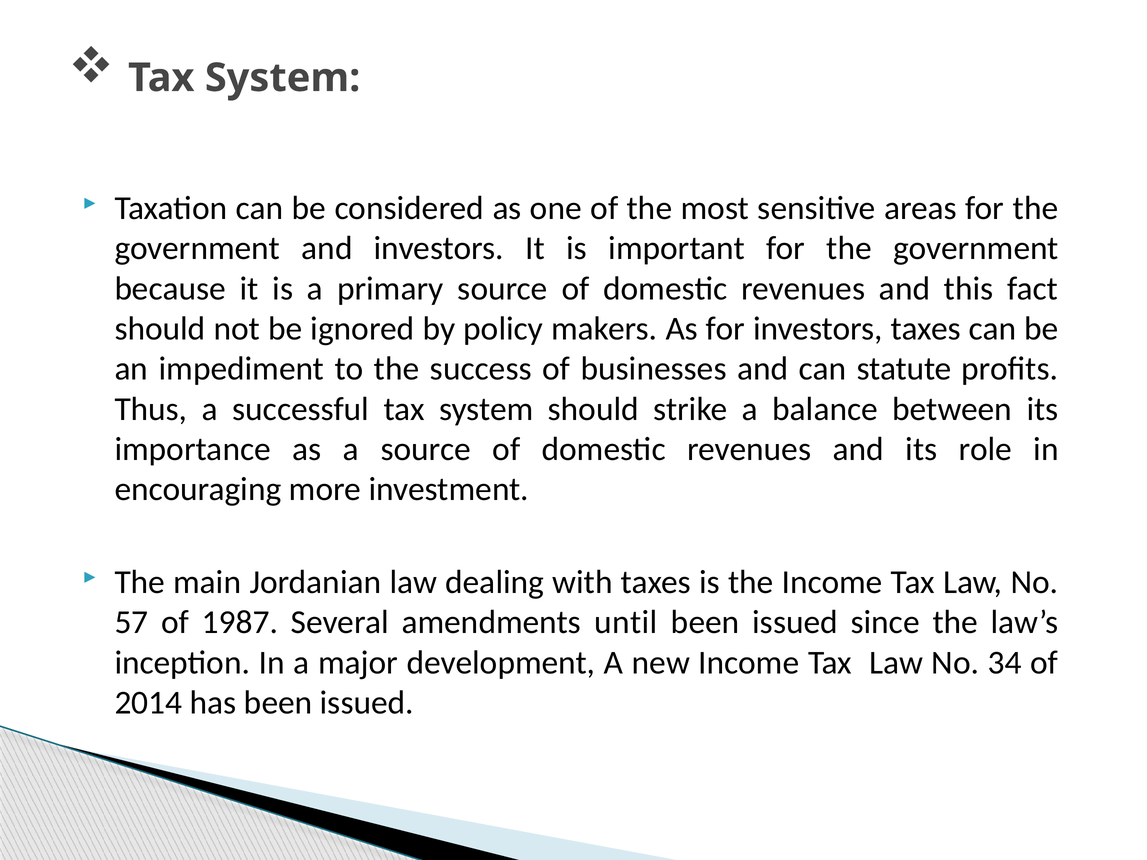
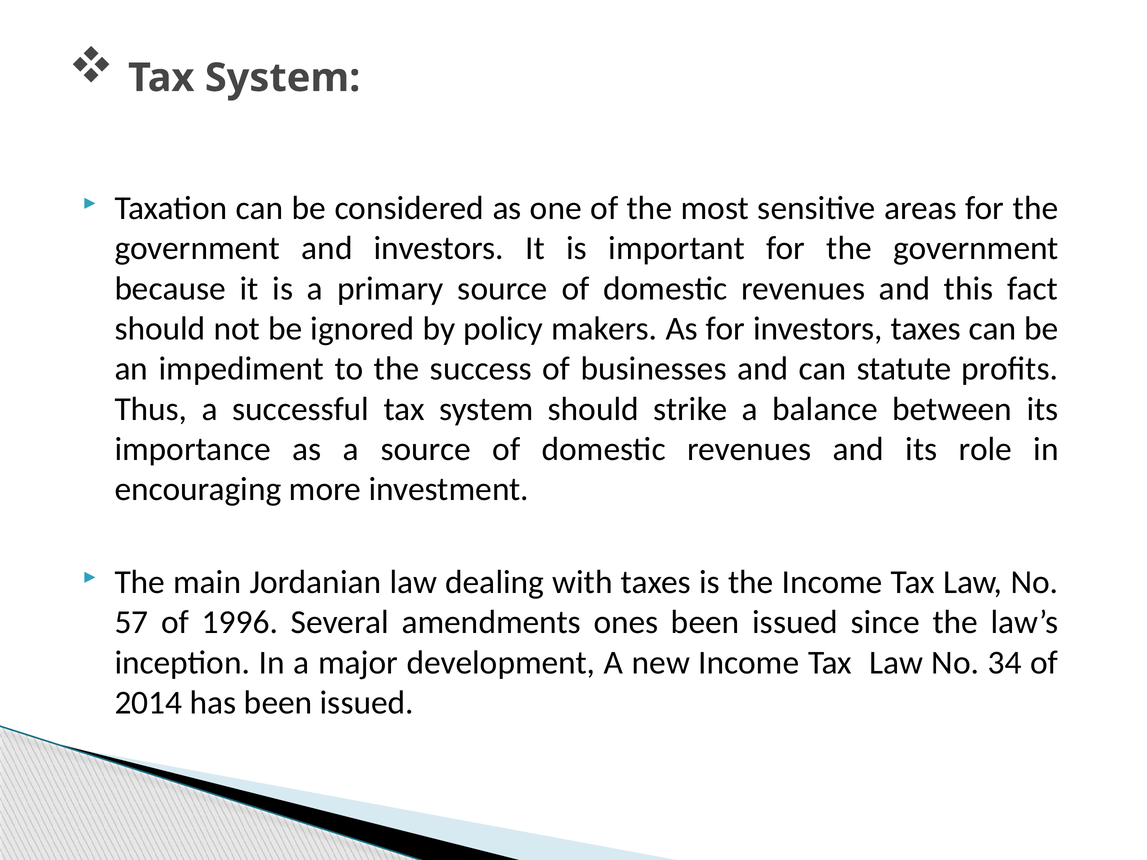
1987: 1987 -> 1996 (240, 623)
until: until -> ones (626, 623)
